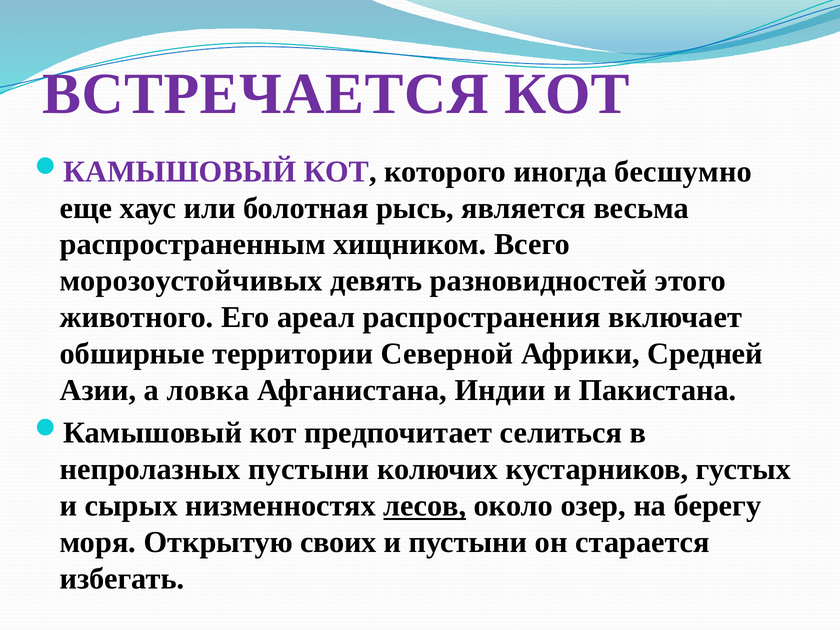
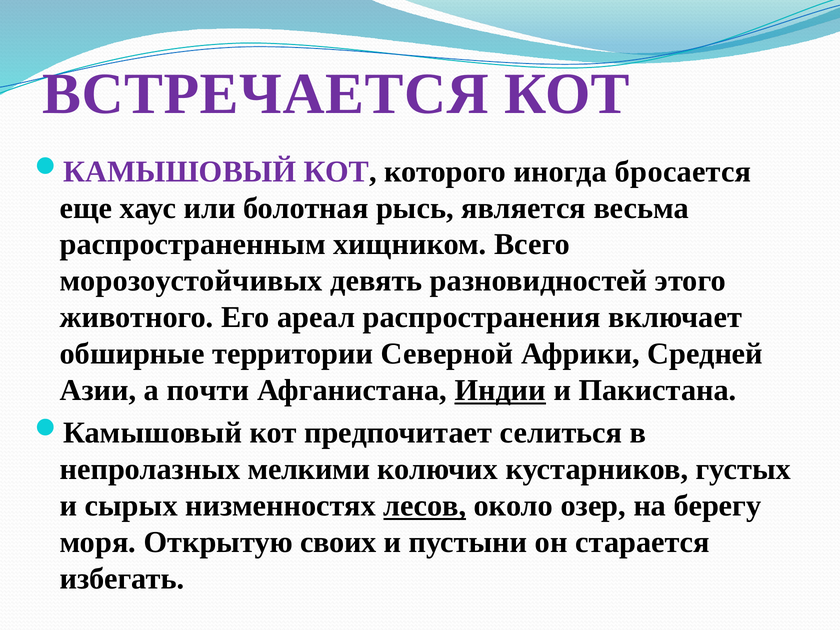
бесшумно: бесшумно -> бросается (683, 172)
ловка: ловка -> почти (208, 390)
Индии underline: none -> present (500, 390)
непролазных пустыни: пустыни -> мелкими (309, 469)
